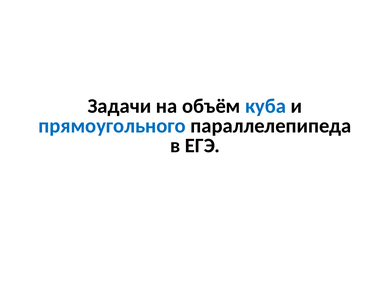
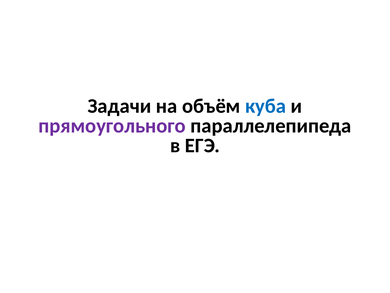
прямоугольного colour: blue -> purple (112, 126)
